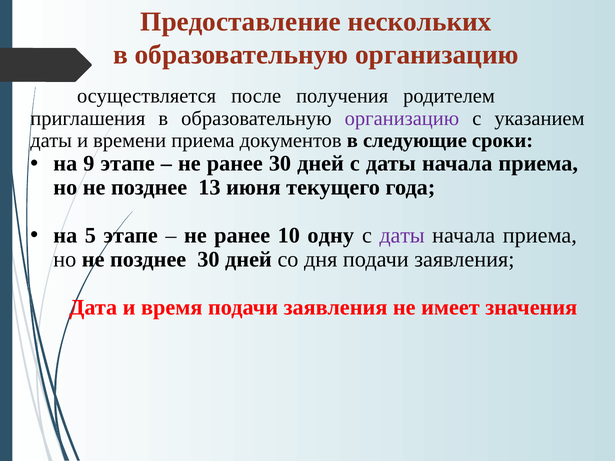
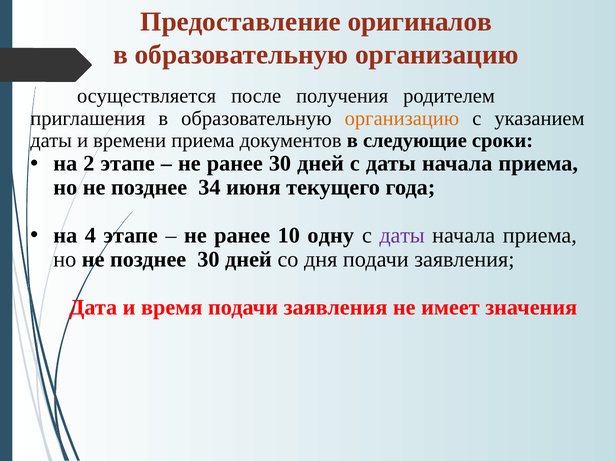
нескольких: нескольких -> оригиналов (420, 22)
организацию colour: purple -> orange (402, 118)
9: 9 -> 2 (89, 164)
13: 13 -> 34 (209, 188)
5: 5 -> 4 (90, 236)
